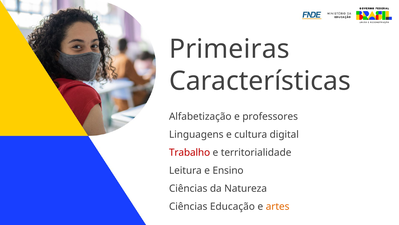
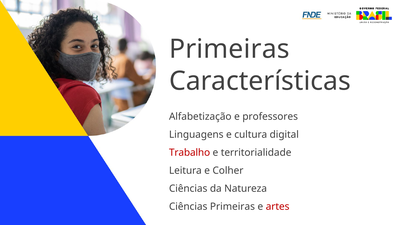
Ensino: Ensino -> Colher (228, 170)
Ciências Educação: Educação -> Primeiras (232, 206)
artes colour: orange -> red (278, 206)
